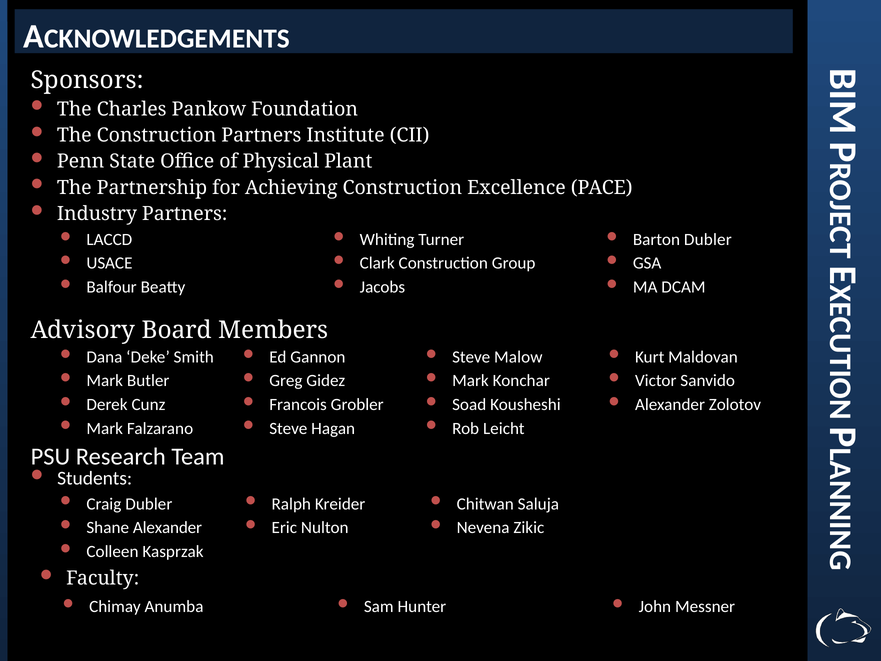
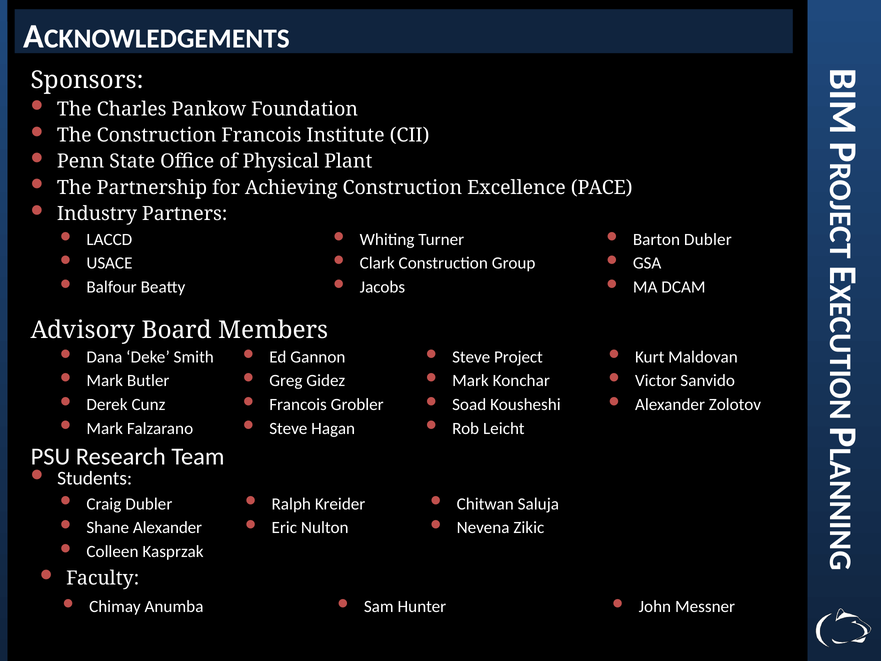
Construction Partners: Partners -> Francois (261, 135)
Malow: Malow -> Project (518, 357)
